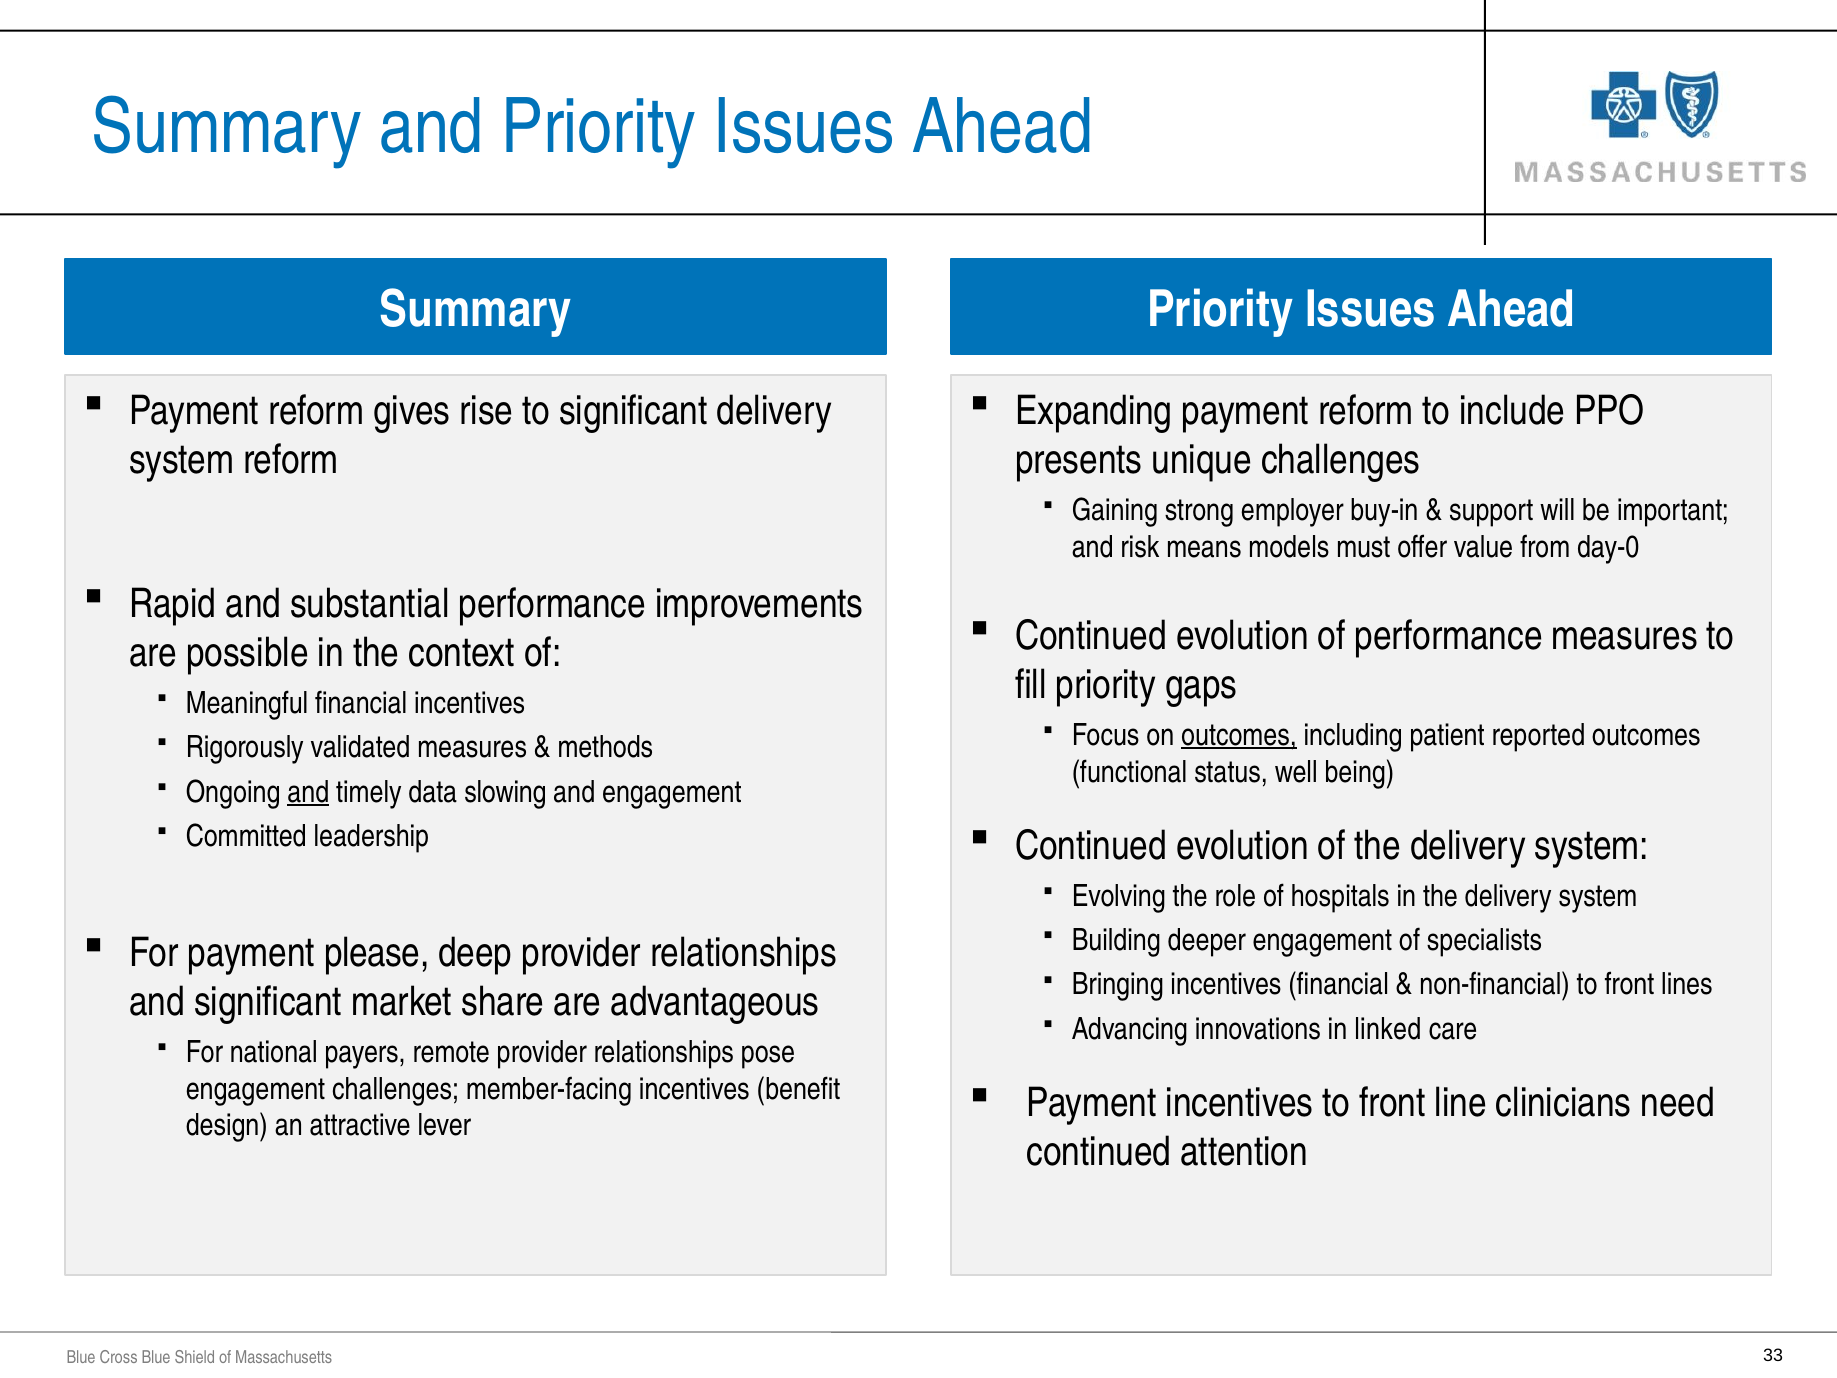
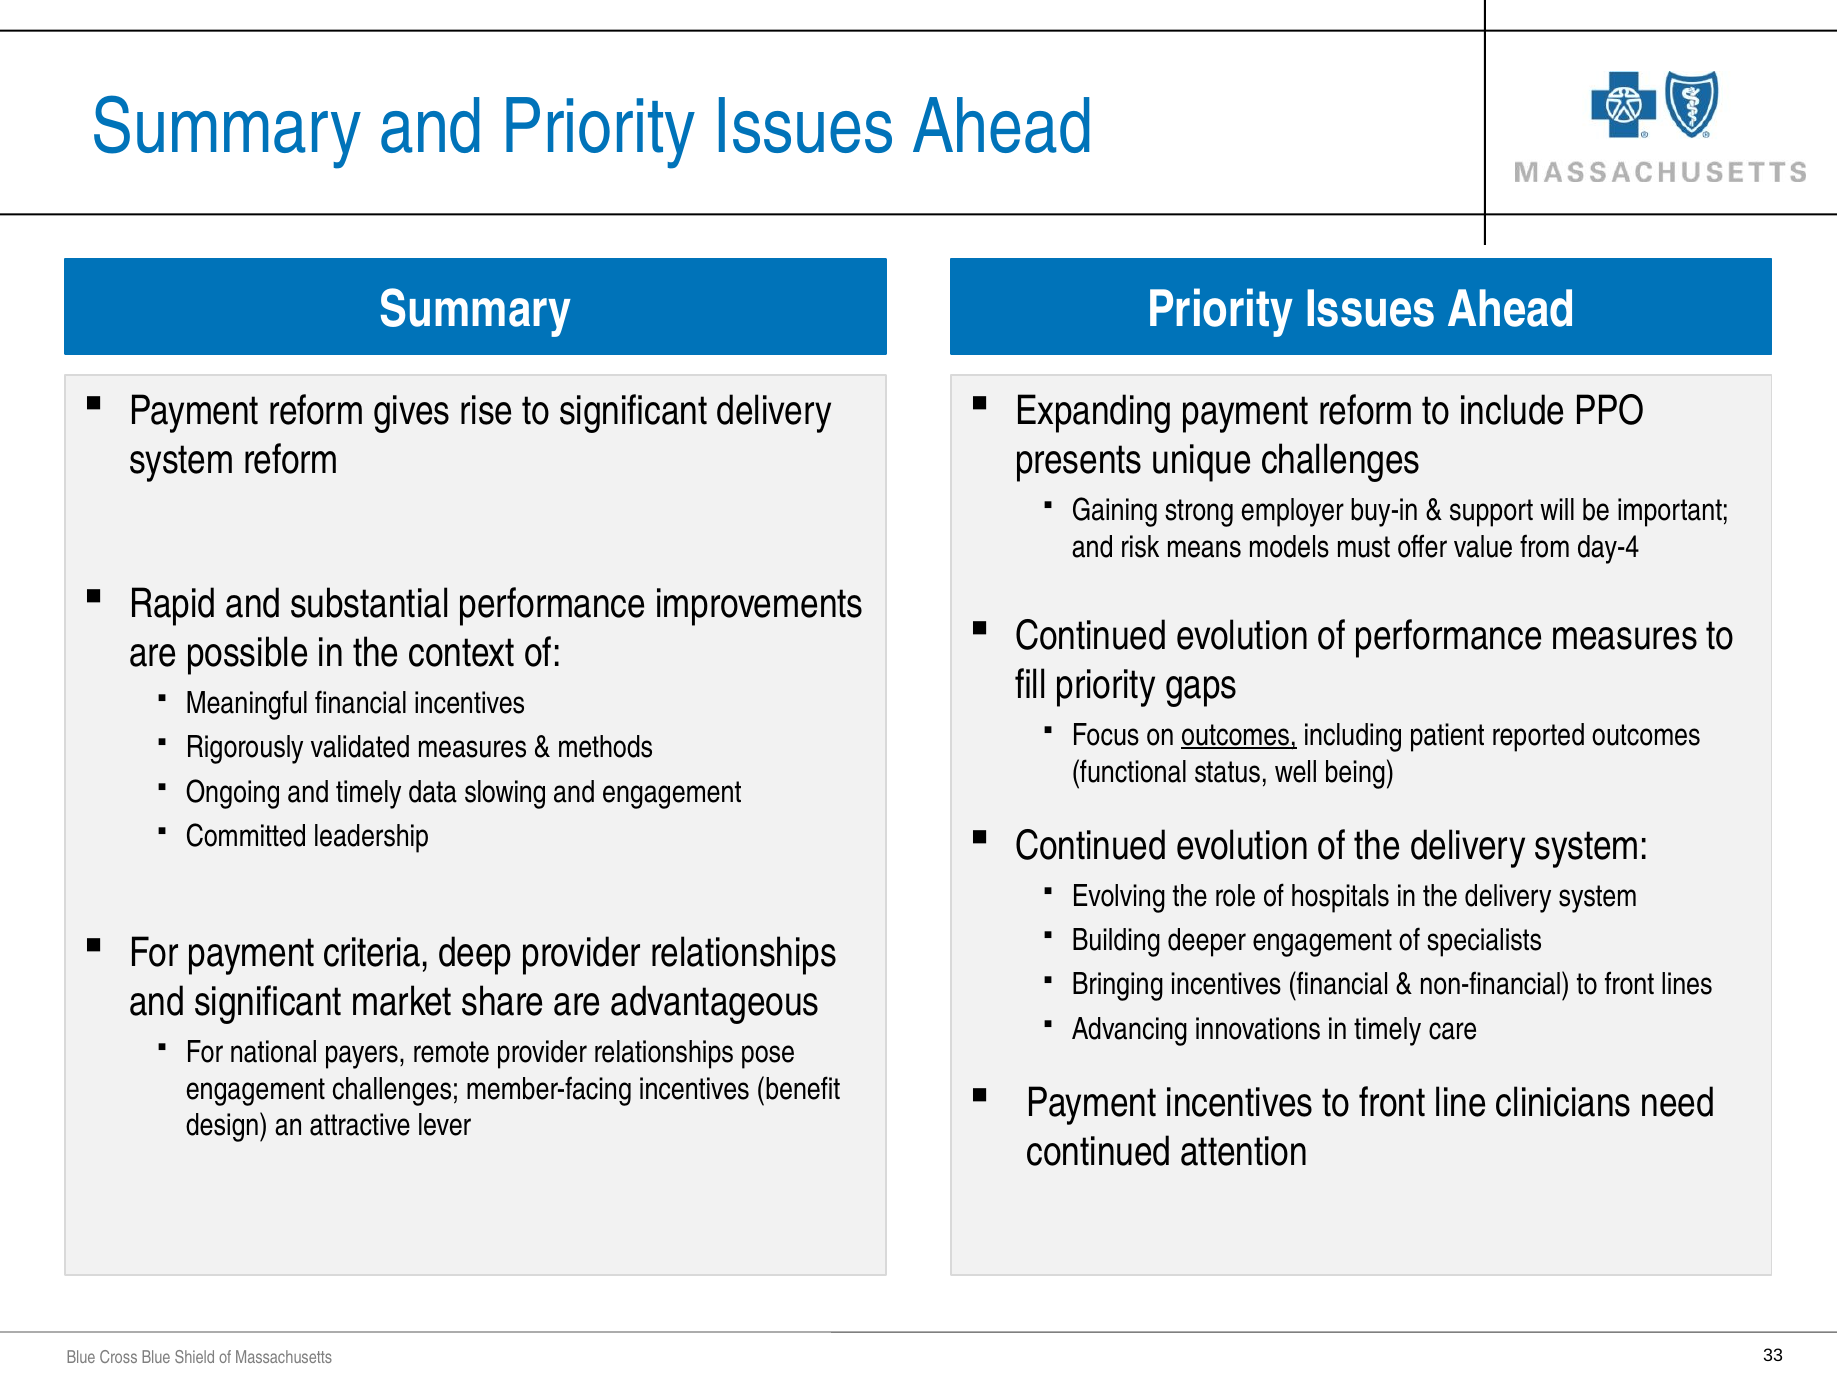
day-0: day-0 -> day-4 (1608, 547)
and underline: present -> none (308, 792)
please: please -> criteria (377, 953)
in linked: linked -> timely (1388, 1029)
